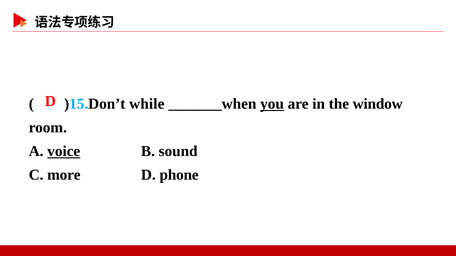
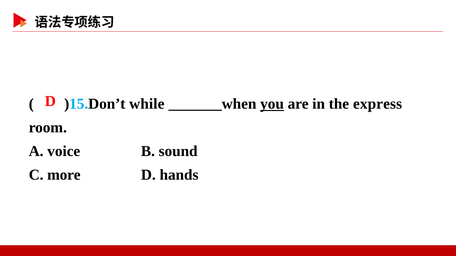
window: window -> express (378, 104)
voice underline: present -> none (64, 152)
phone: phone -> hands (179, 175)
